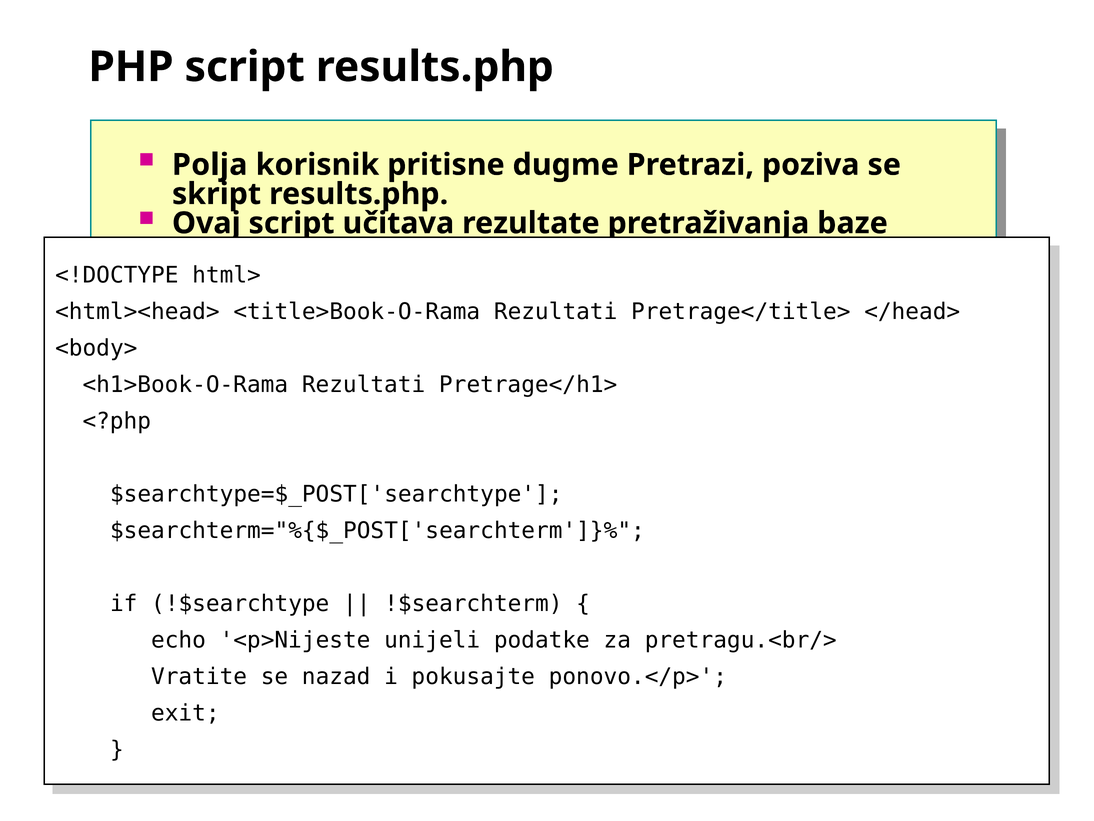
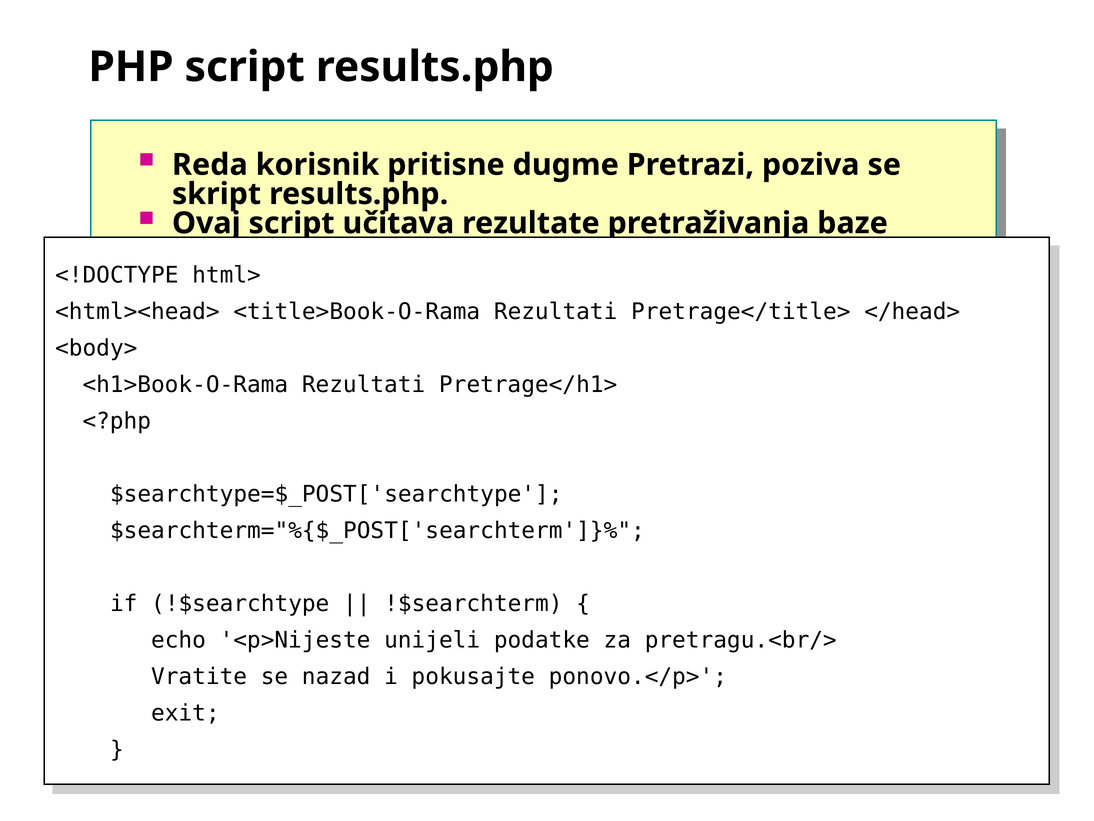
Polja: Polja -> Reda (210, 165)
